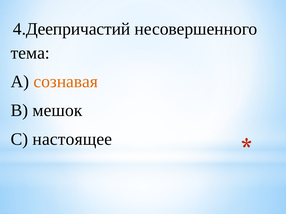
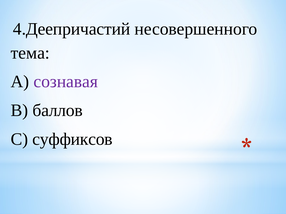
сознавая colour: orange -> purple (66, 82)
мешок: мешок -> баллов (58, 111)
настоящее: настоящее -> суффиксов (72, 139)
